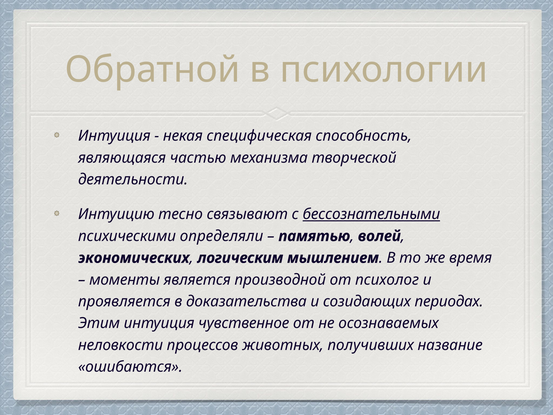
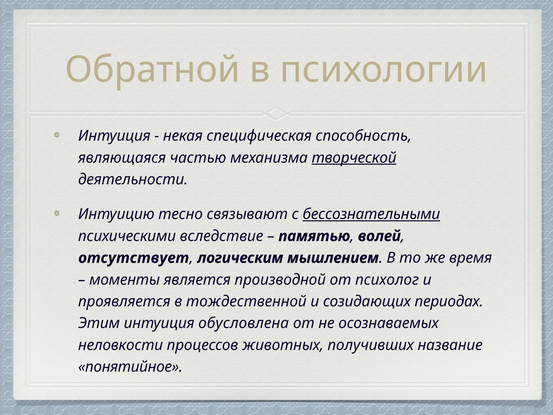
творческой underline: none -> present (354, 158)
определяли: определяли -> вследствие (222, 236)
экономических: экономических -> отсутствует (134, 258)
доказательства: доказательства -> тождественной (246, 301)
чувственное: чувственное -> обусловлена (244, 323)
ошибаются: ошибаются -> понятийное (130, 367)
